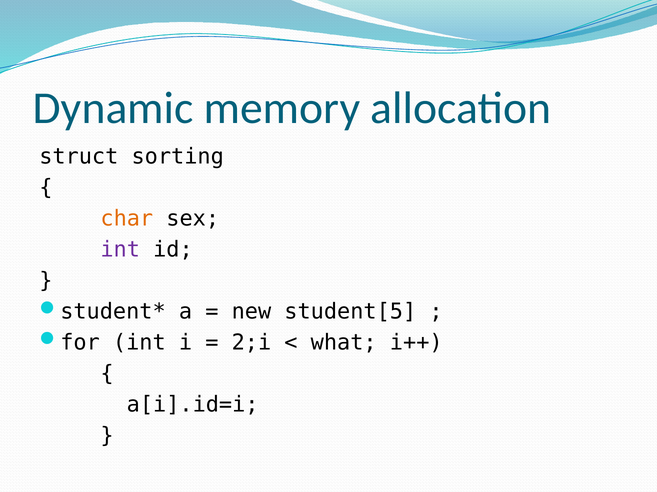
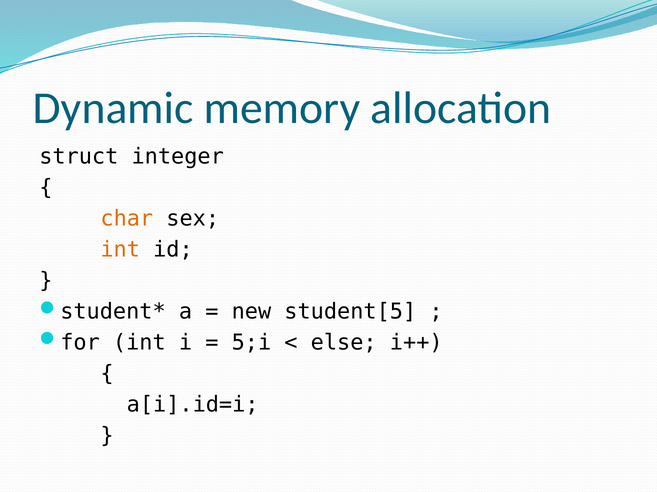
sorting: sorting -> integer (178, 157)
int colour: purple -> orange (120, 250)
2;i: 2;i -> 5;i (251, 343)
what: what -> else (344, 343)
